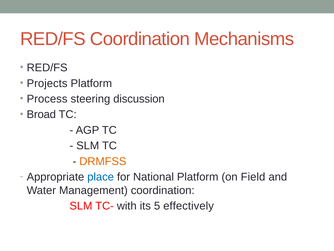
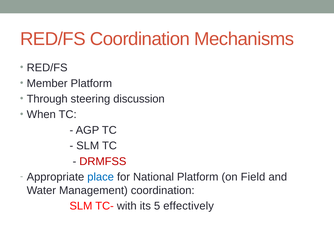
Projects: Projects -> Member (47, 83)
Process: Process -> Through (47, 99)
Broad: Broad -> When (41, 114)
DRMFSS colour: orange -> red (103, 161)
